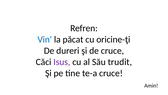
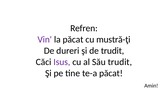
Vin colour: blue -> purple (45, 39)
oricine-ţi: oricine-ţi -> mustră-ţi (113, 39)
de cruce: cruce -> trudit (113, 50)
te-a cruce: cruce -> păcat (111, 73)
